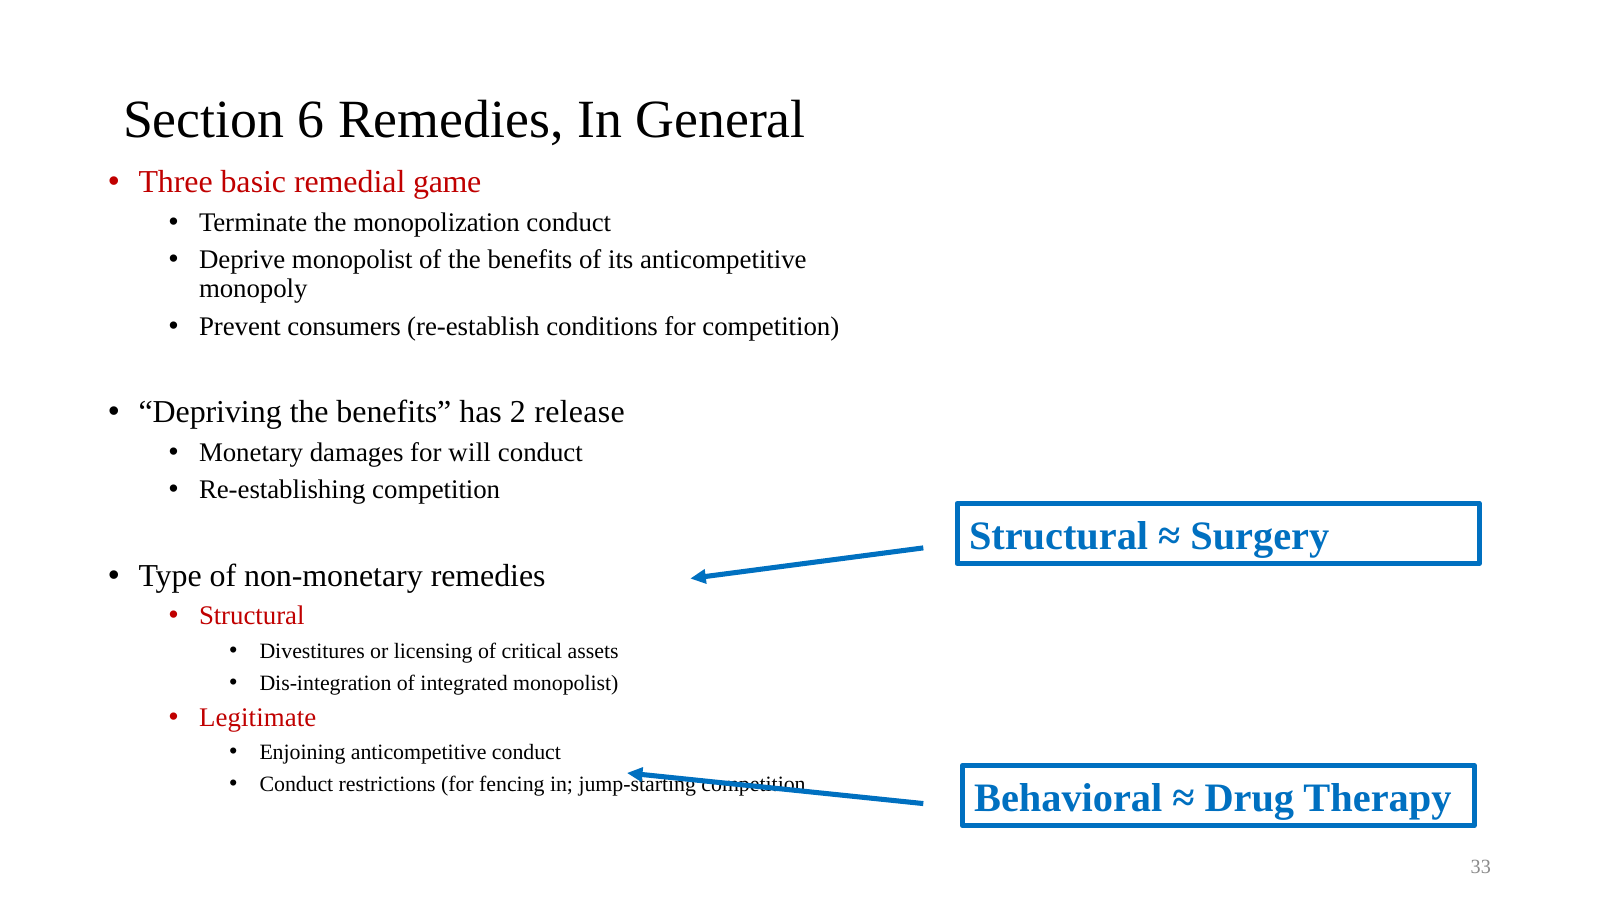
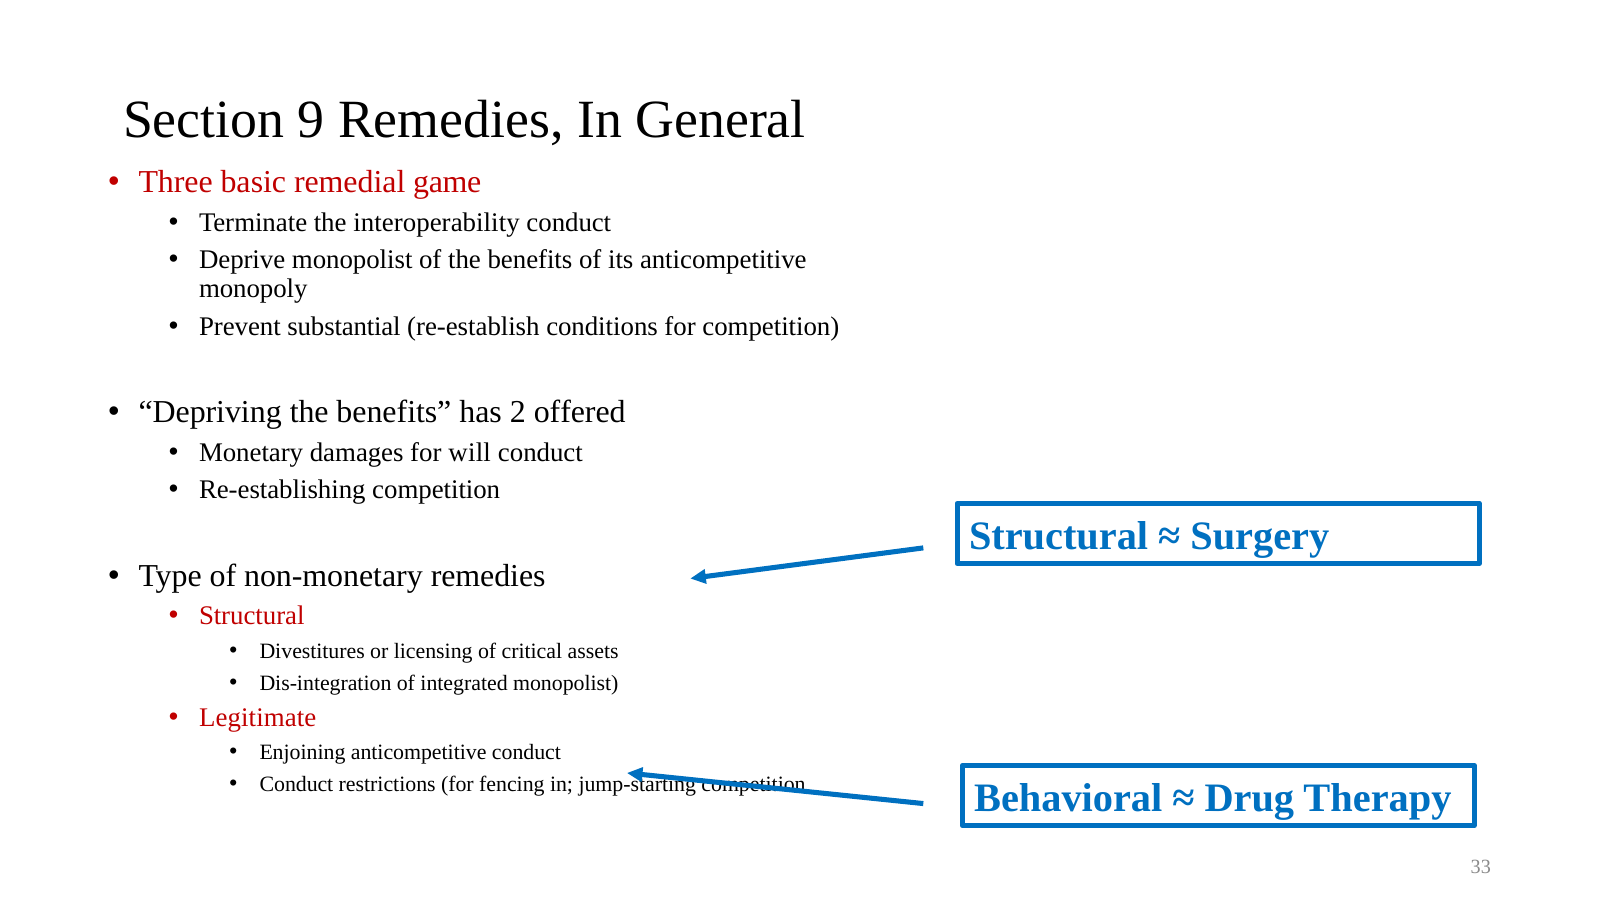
6: 6 -> 9 (311, 119)
monopolization: monopolization -> interoperability (436, 222)
consumers: consumers -> substantial (344, 326)
release: release -> offered (580, 412)
